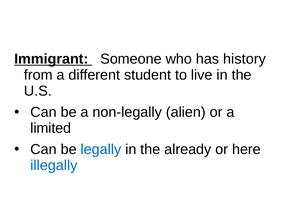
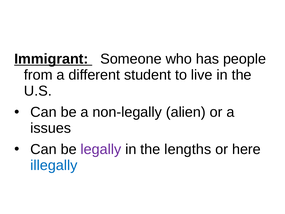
history: history -> people (245, 59)
limited: limited -> issues (51, 128)
legally colour: blue -> purple (101, 149)
already: already -> lengths (188, 149)
